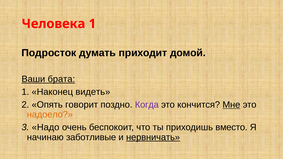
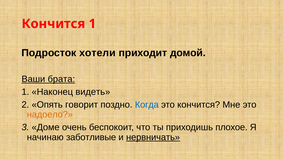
Человека: Человека -> Кончится (53, 24)
думать: думать -> хотели (97, 53)
Когда colour: purple -> blue (147, 105)
Мне underline: present -> none (231, 105)
Надо: Надо -> Доме (46, 128)
вместо: вместо -> плохое (231, 128)
